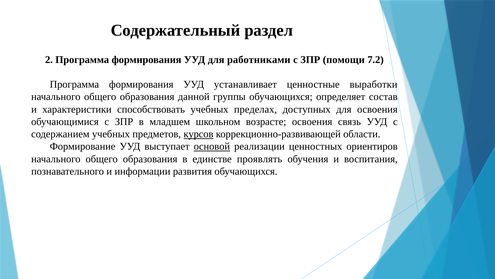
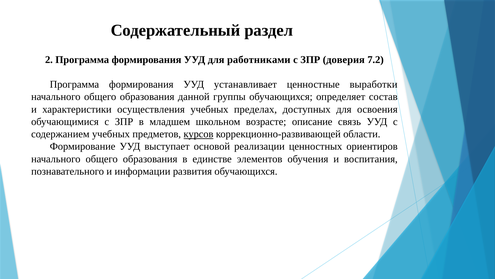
помощи: помощи -> доверия (344, 59)
способствовать: способствовать -> осуществления (151, 109)
возрасте освоения: освоения -> описание (312, 121)
основой underline: present -> none (212, 146)
проявлять: проявлять -> элементов (260, 159)
